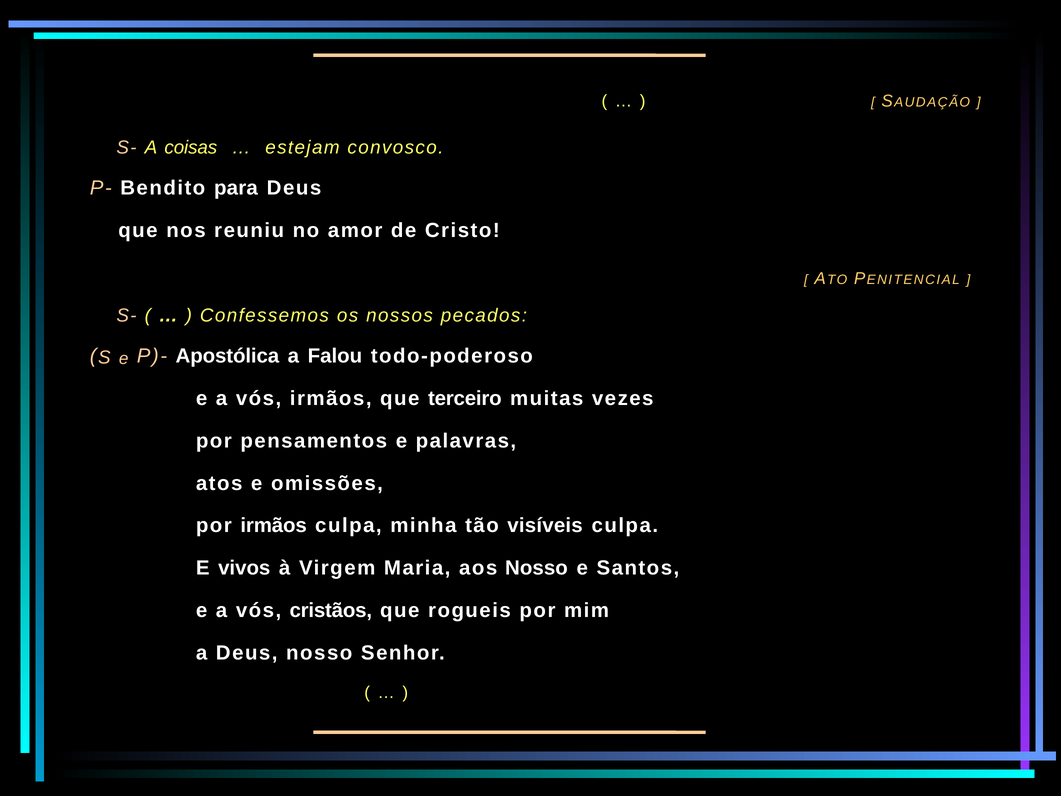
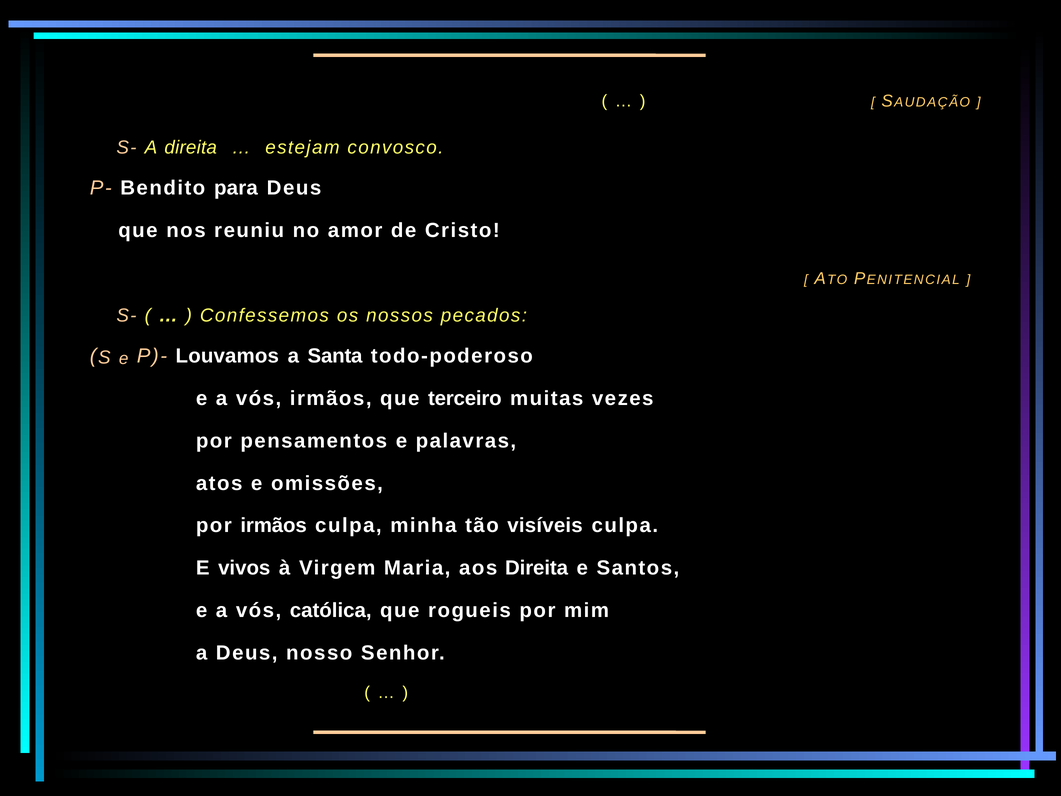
A coisas: coisas -> direita (191, 147)
Apostólica: Apostólica -> Louvamos (227, 356)
Falou: Falou -> Santa (335, 356)
aos Nosso: Nosso -> Direita (537, 568)
cristãos: cristãos -> católica (331, 610)
